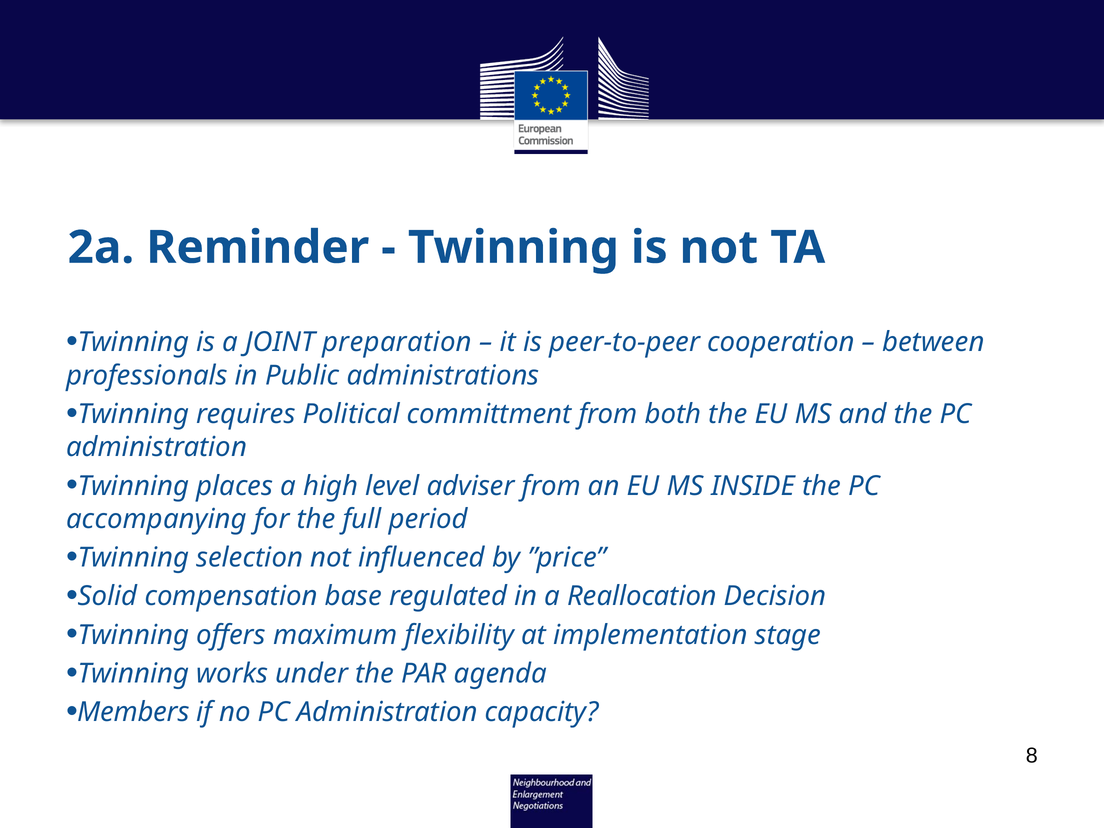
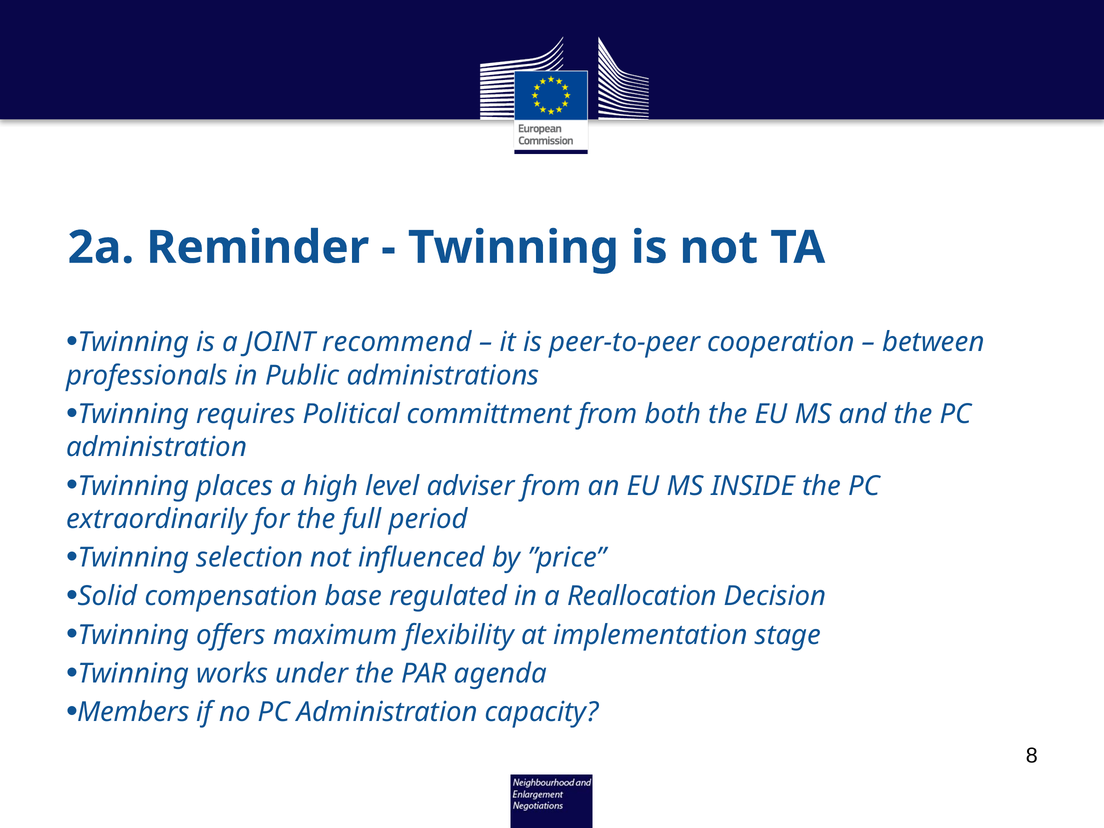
preparation: preparation -> recommend (397, 342)
accompanying: accompanying -> extraordinarily (157, 519)
